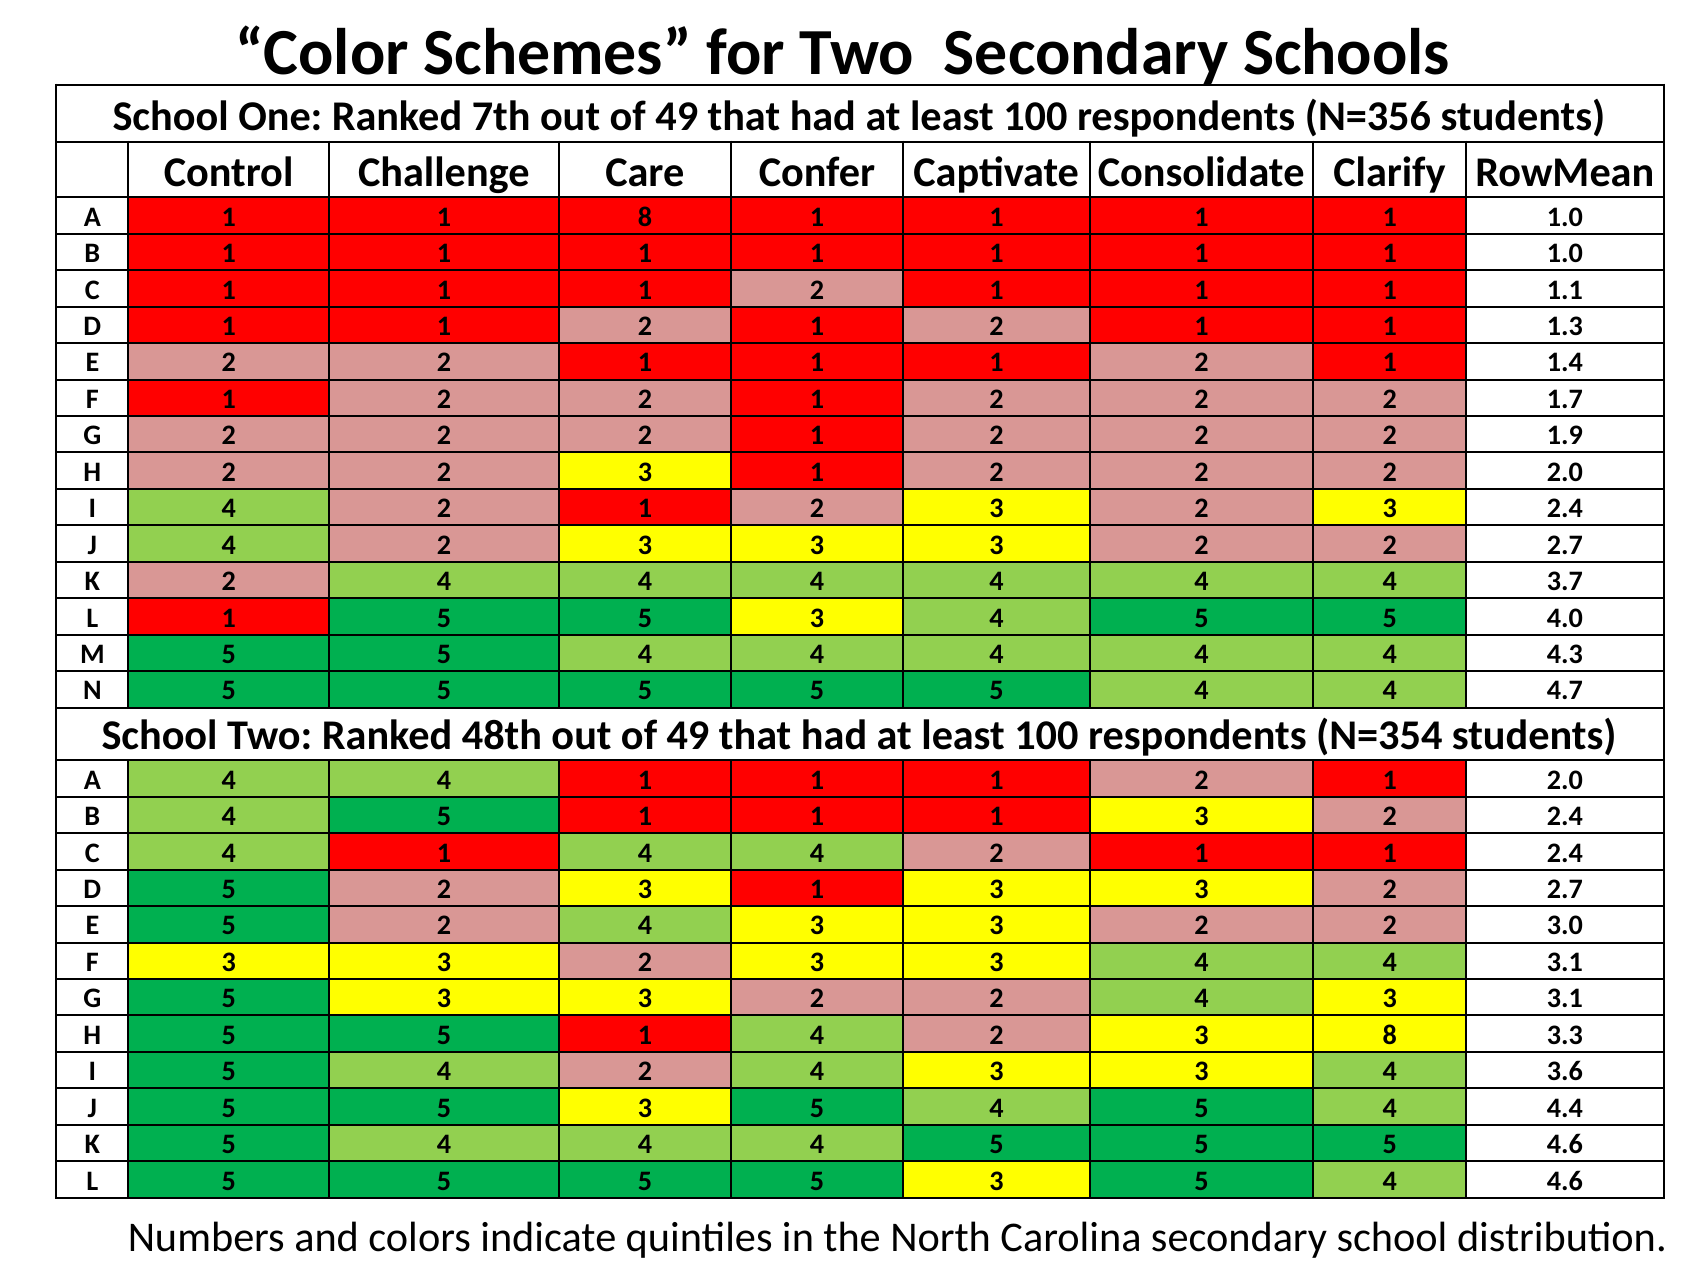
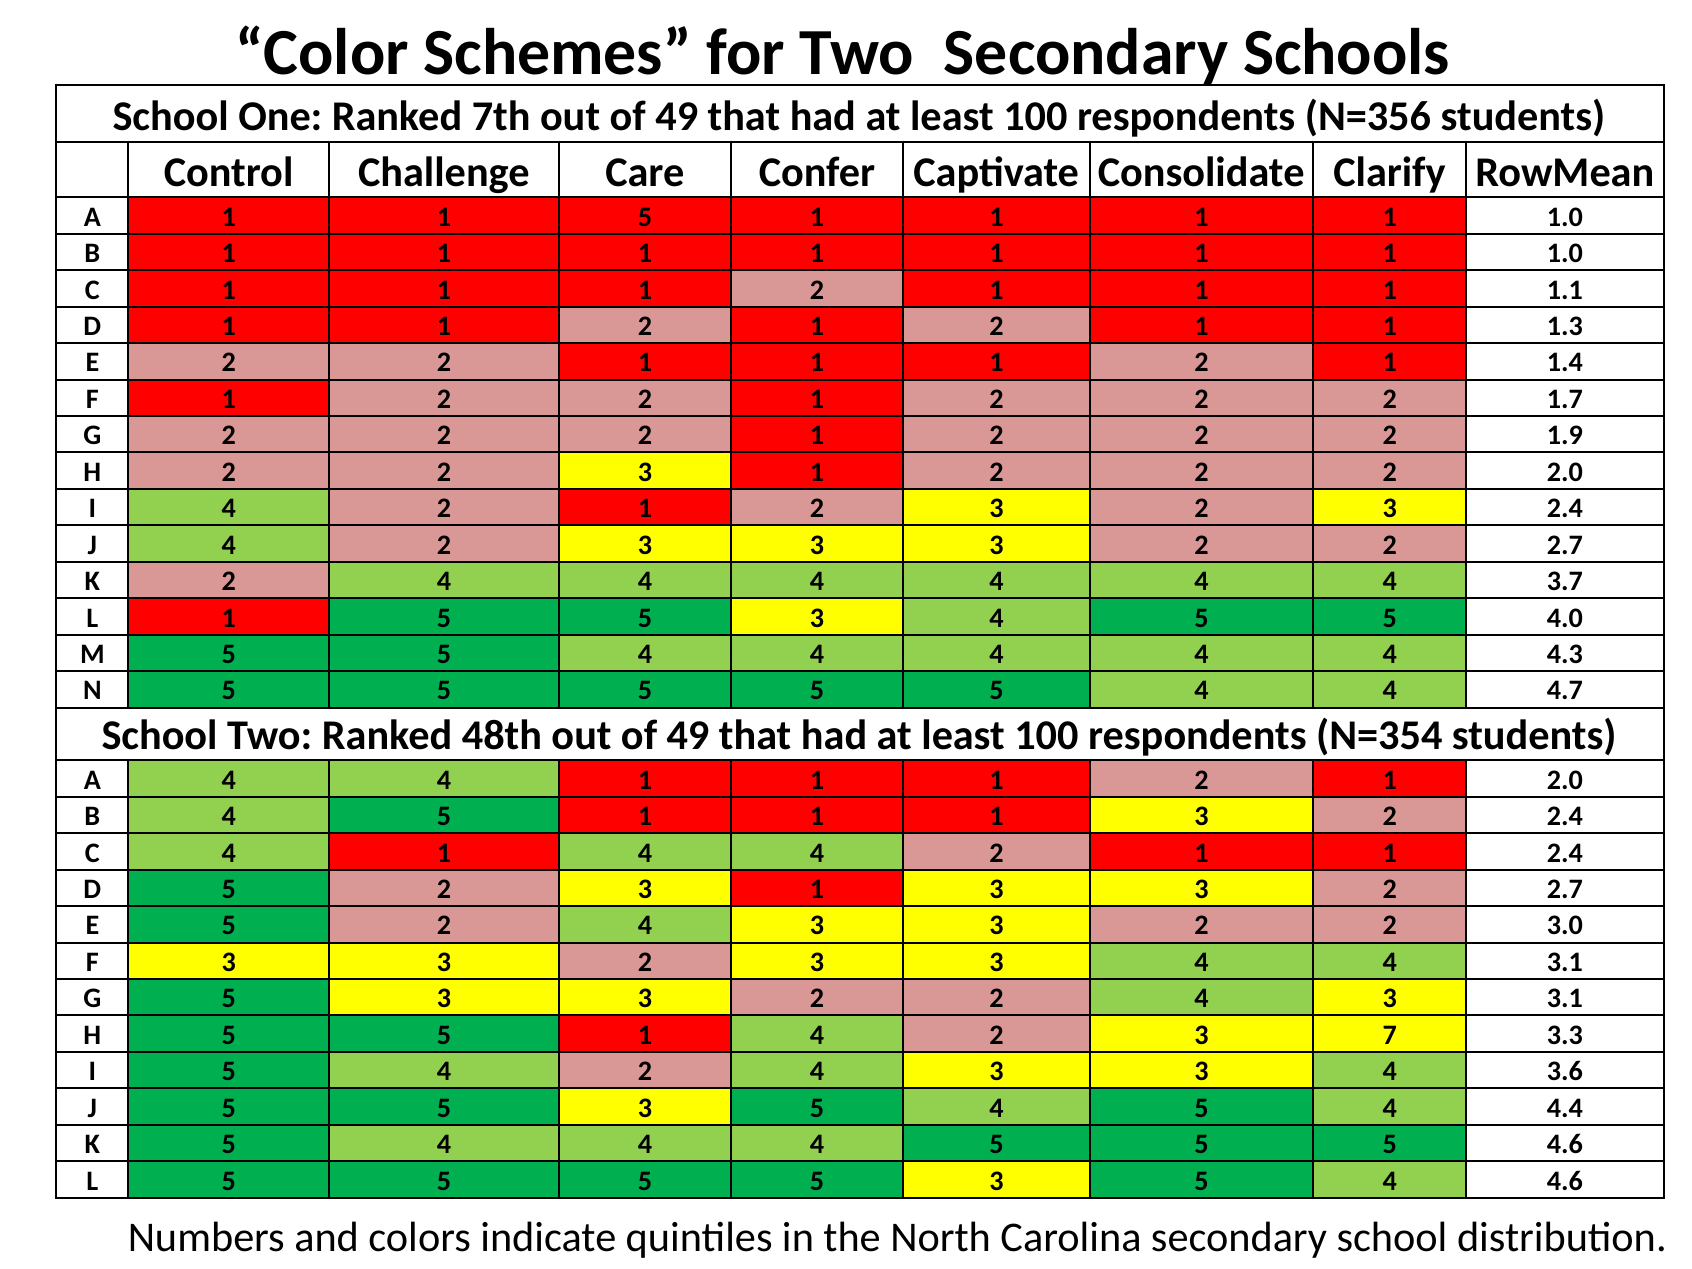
1 1 8: 8 -> 5 (645, 217)
3 8: 8 -> 7 (1390, 1035)
